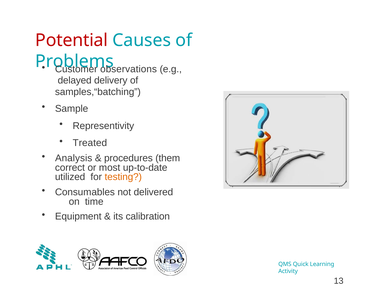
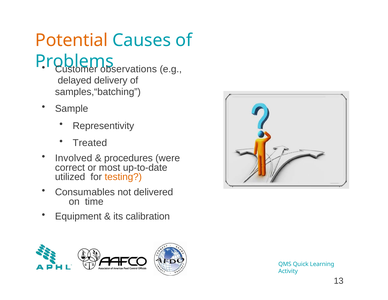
Potential colour: red -> orange (72, 40)
Analysis: Analysis -> Involved (74, 158)
them: them -> were (168, 158)
